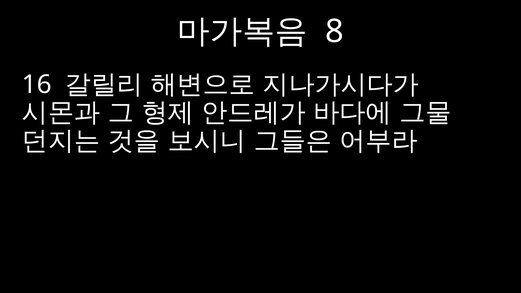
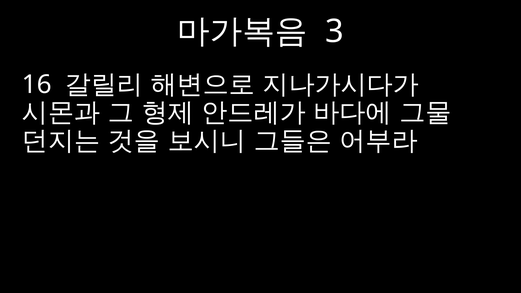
8: 8 -> 3 (334, 31)
